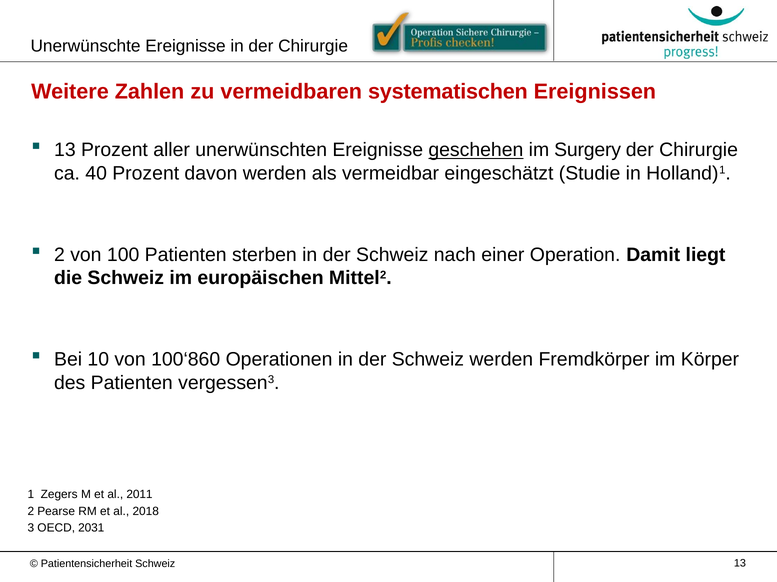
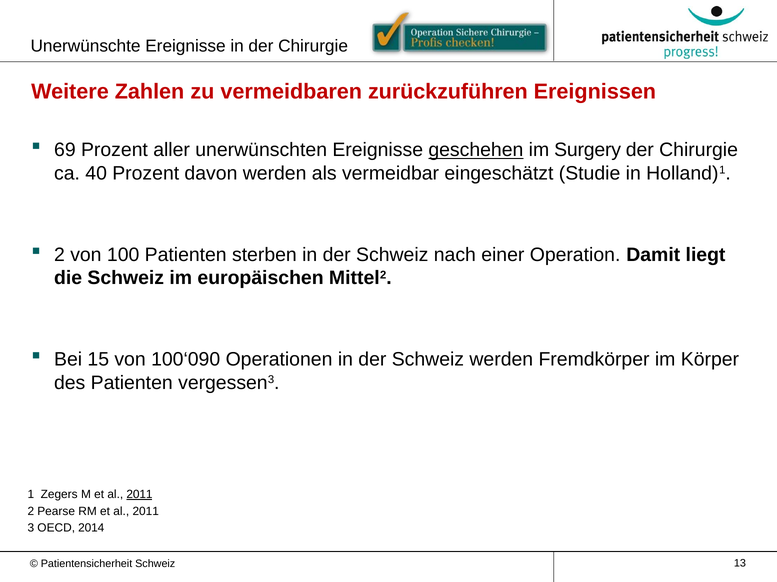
systematischen: systematischen -> zurückzuführen (448, 92)
13: 13 -> 69 (65, 150)
10: 10 -> 15 (98, 360)
100‘860: 100‘860 -> 100‘090 (186, 360)
2011 underline: none -> present (140, 495)
RM et al 2018: 2018 -> 2011 (146, 512)
2031: 2031 -> 2014 (91, 528)
